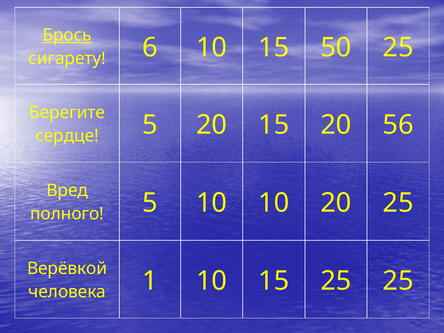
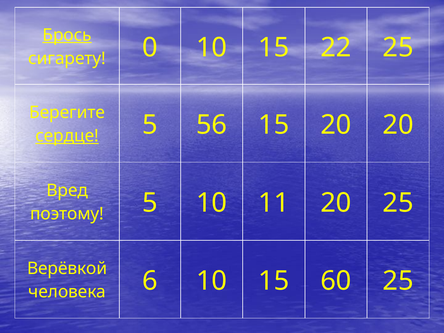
6: 6 -> 0 (150, 47)
50: 50 -> 22 (336, 47)
сердце underline: none -> present (67, 136)
5 20: 20 -> 56 (212, 125)
20 56: 56 -> 20 (398, 125)
полного: полного -> поэтому (67, 214)
10 10: 10 -> 11 (274, 203)
1: 1 -> 6 (150, 281)
15 25: 25 -> 60 (336, 281)
